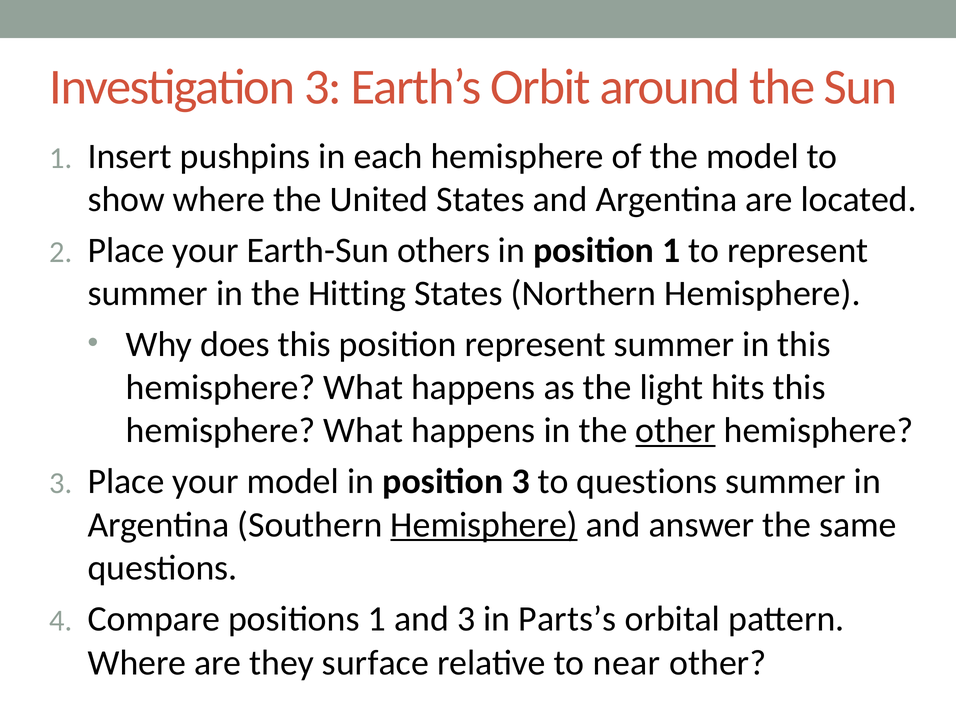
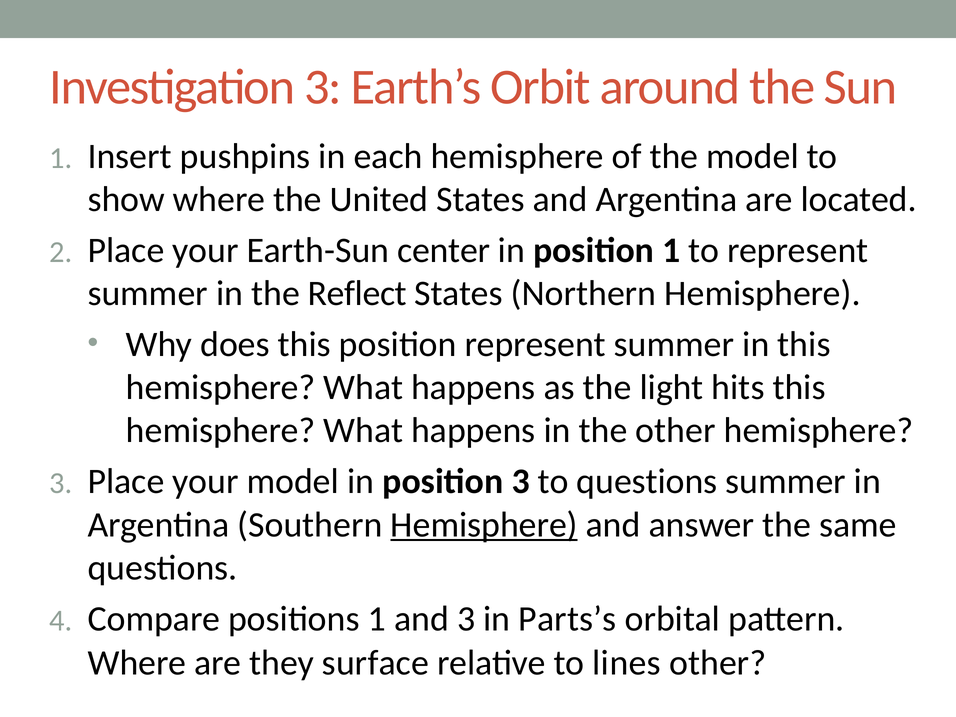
others: others -> center (444, 250)
Hitting: Hitting -> Reflect (357, 293)
other underline: present -> none (675, 431)
near: near -> lines (627, 663)
